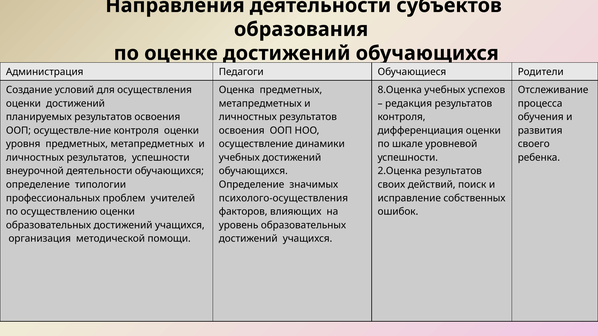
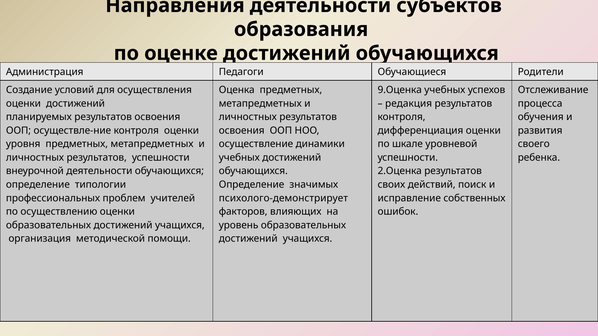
8.Оценка: 8.Оценка -> 9.Оценка (400, 90)
психолого-осуществления: психолого-осуществления -> психолого-демонстрирует (283, 198)
